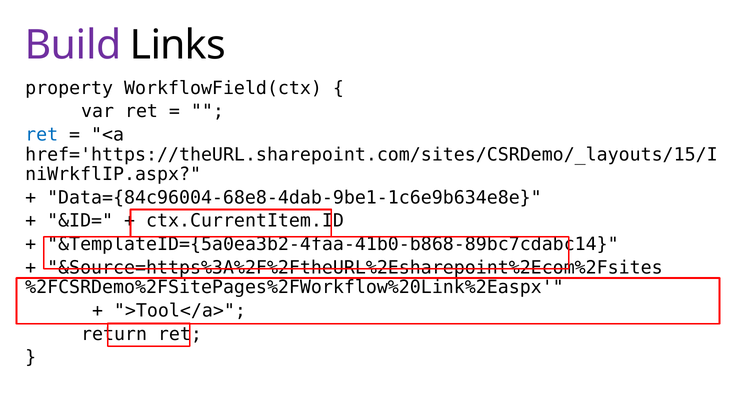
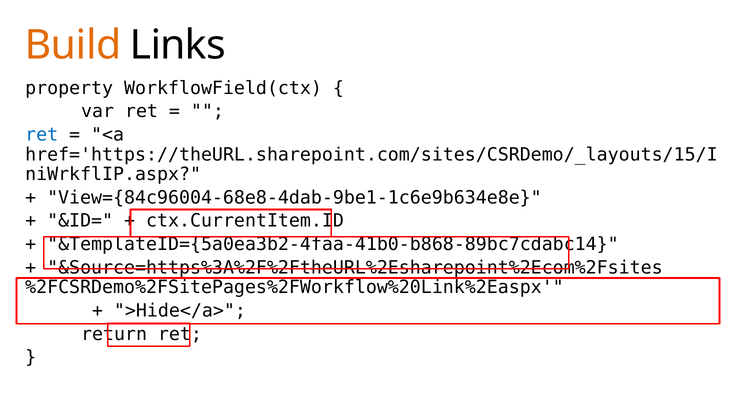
Build colour: purple -> orange (73, 45)
Data={84c96004-68e8-4dab-9be1-1c6e9b634e8e: Data={84c96004-68e8-4dab-9be1-1c6e9b634e8e -> View={84c96004-68e8-4dab-9be1-1c6e9b634e8e (294, 198)
>Tool</a>: >Tool</a> -> >Hide</a> (180, 311)
